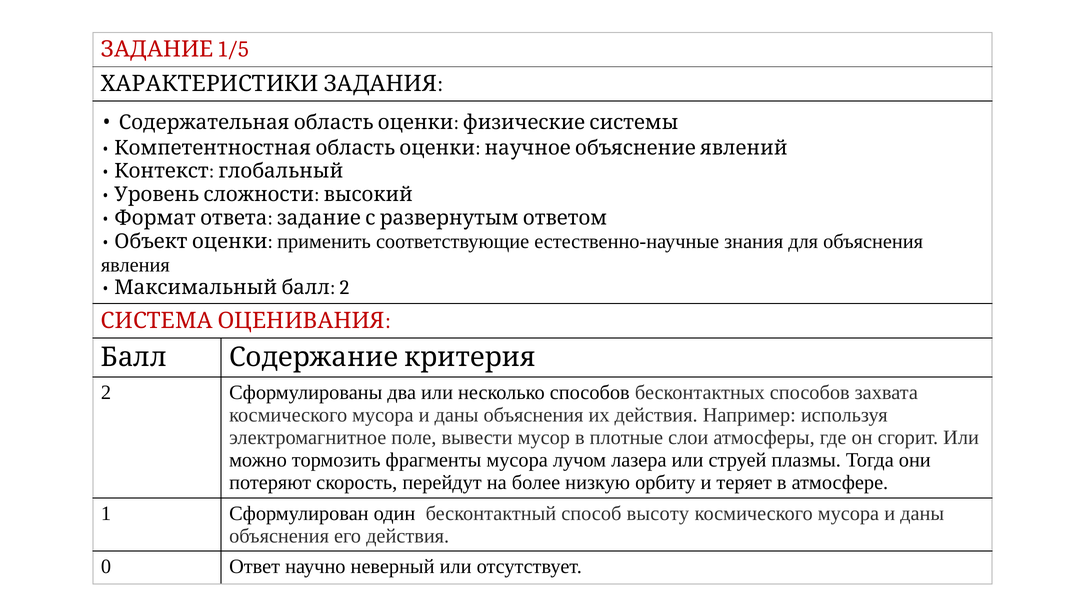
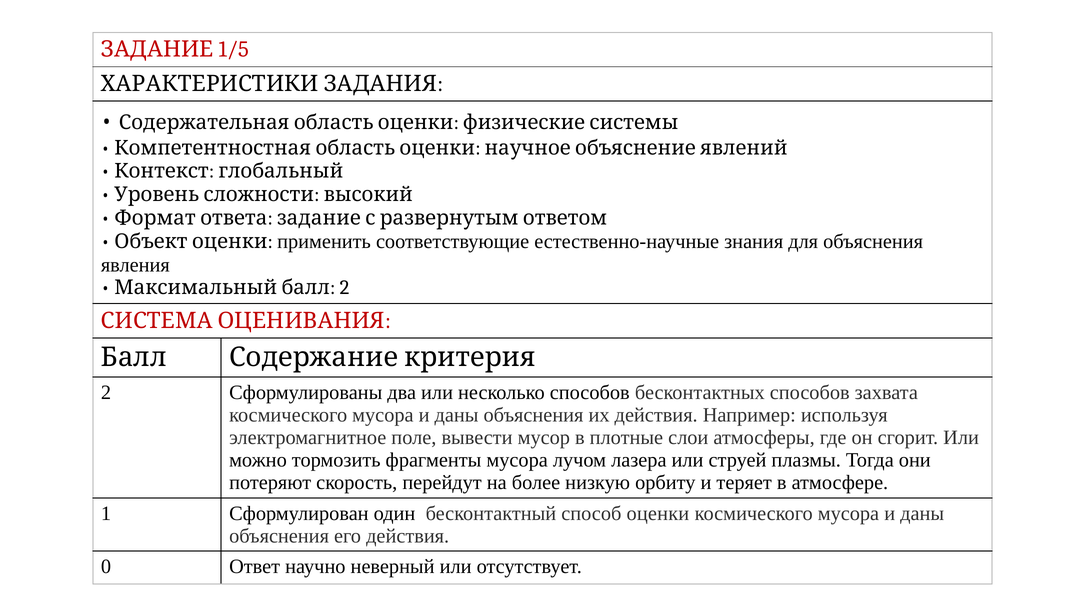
высоту: высоту -> оценки (658, 514)
